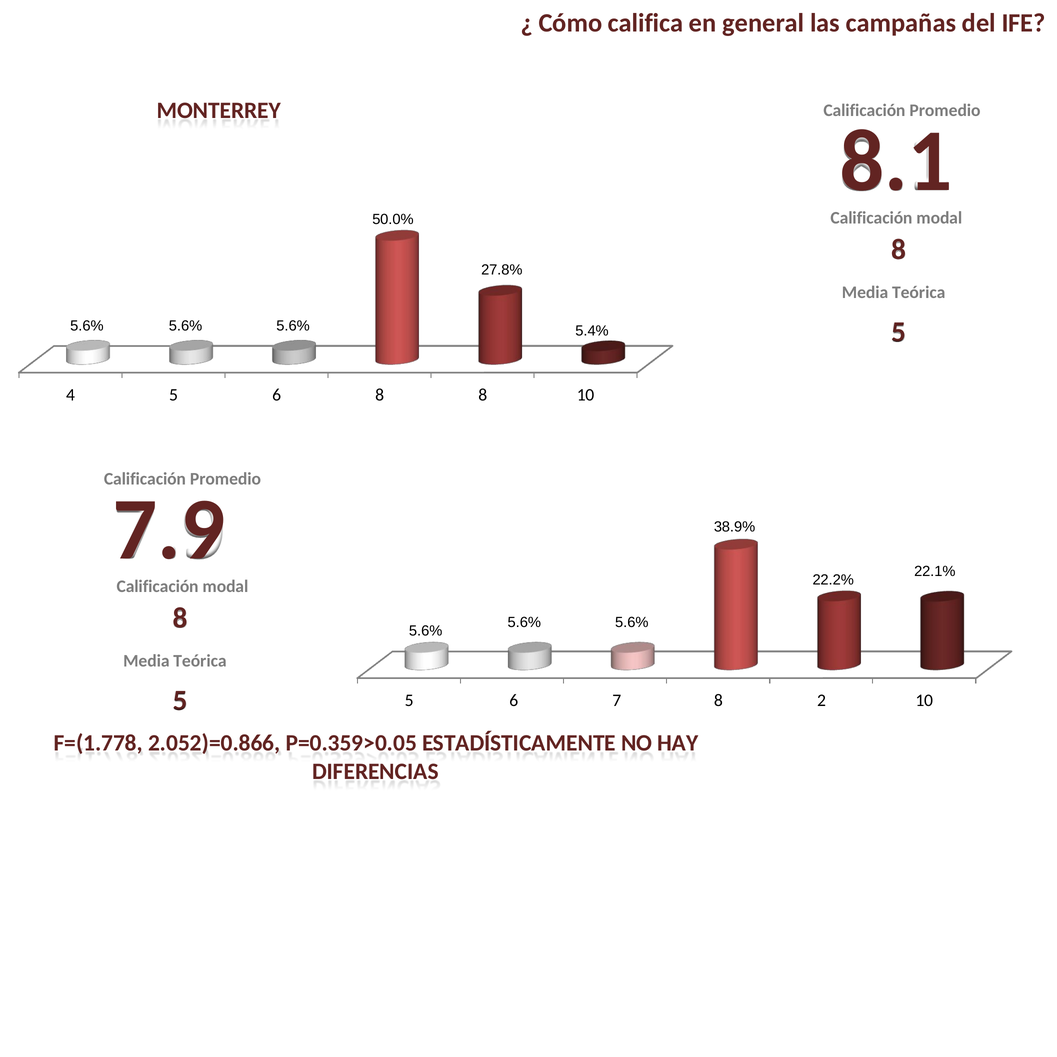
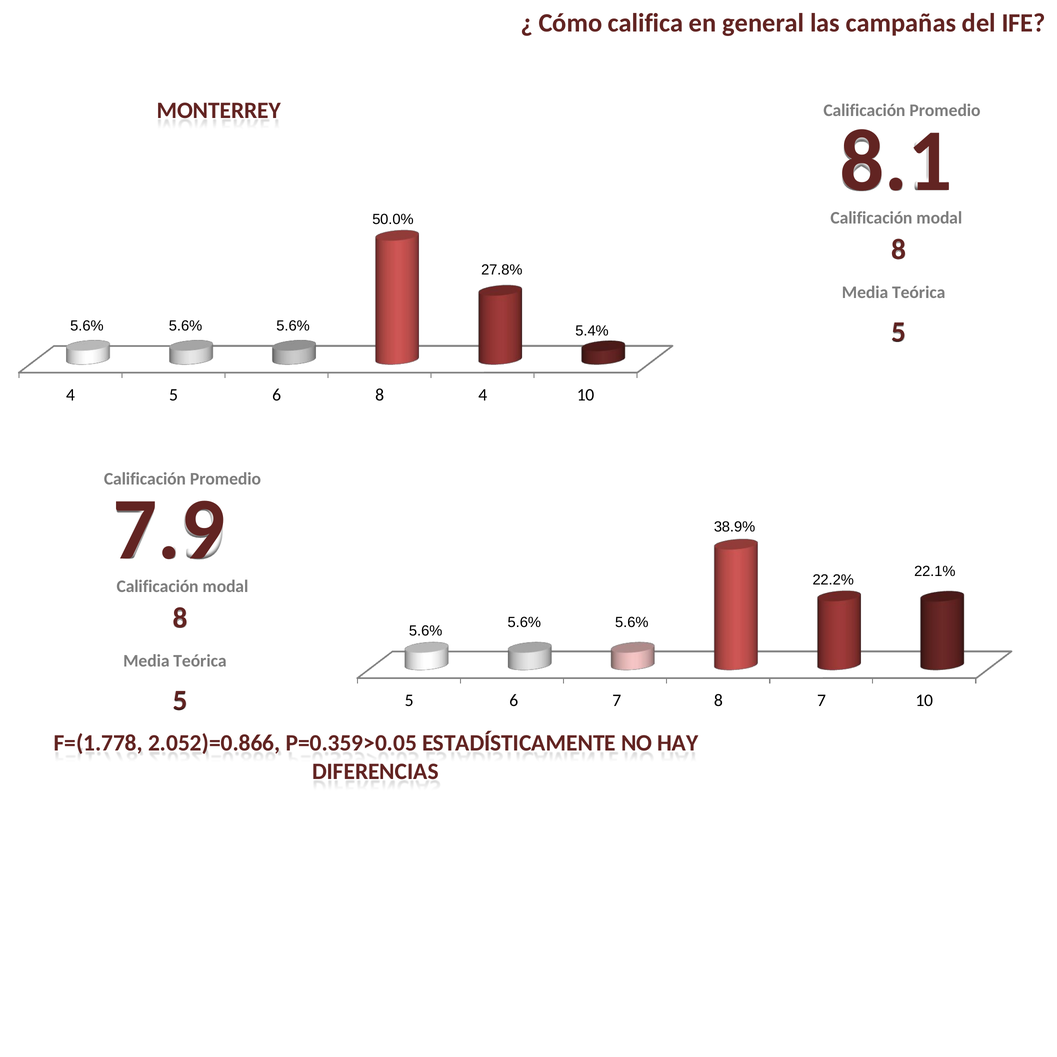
8 8: 8 -> 4 (483, 395)
8 2: 2 -> 7 (821, 701)
